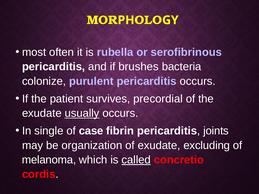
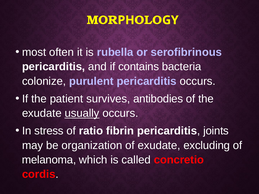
brushes: brushes -> contains (139, 67)
precordial: precordial -> antibodies (158, 99)
single: single -> stress (49, 131)
case: case -> ratio (91, 131)
called underline: present -> none (136, 160)
